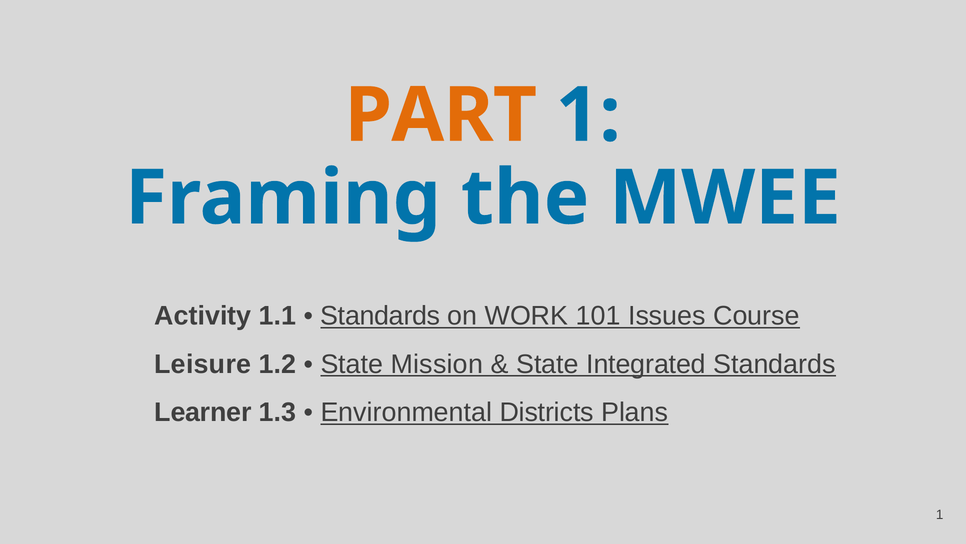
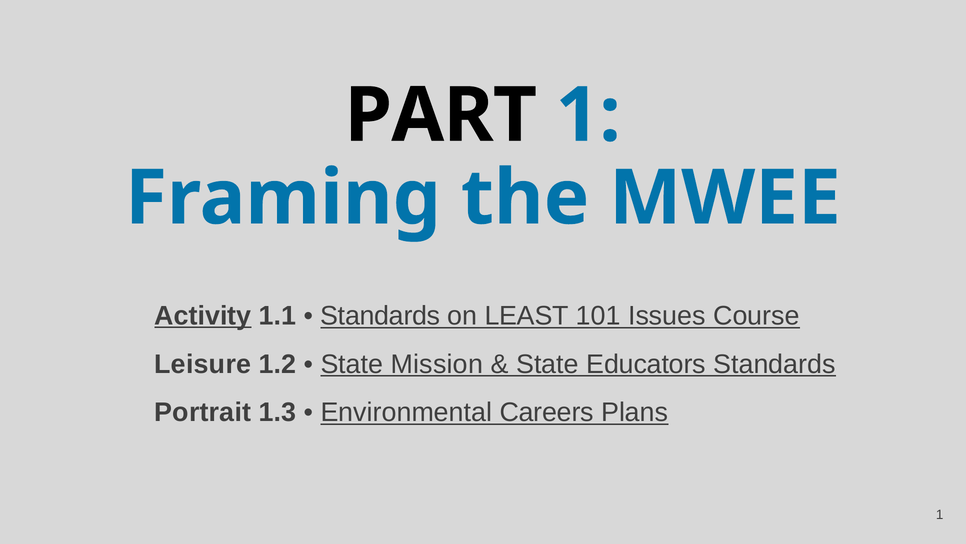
PART colour: orange -> black (441, 115)
Activity underline: none -> present (203, 315)
WORK: WORK -> LEAST (527, 315)
Integrated: Integrated -> Educators (646, 364)
Learner: Learner -> Portrait (203, 412)
Districts: Districts -> Careers (547, 412)
